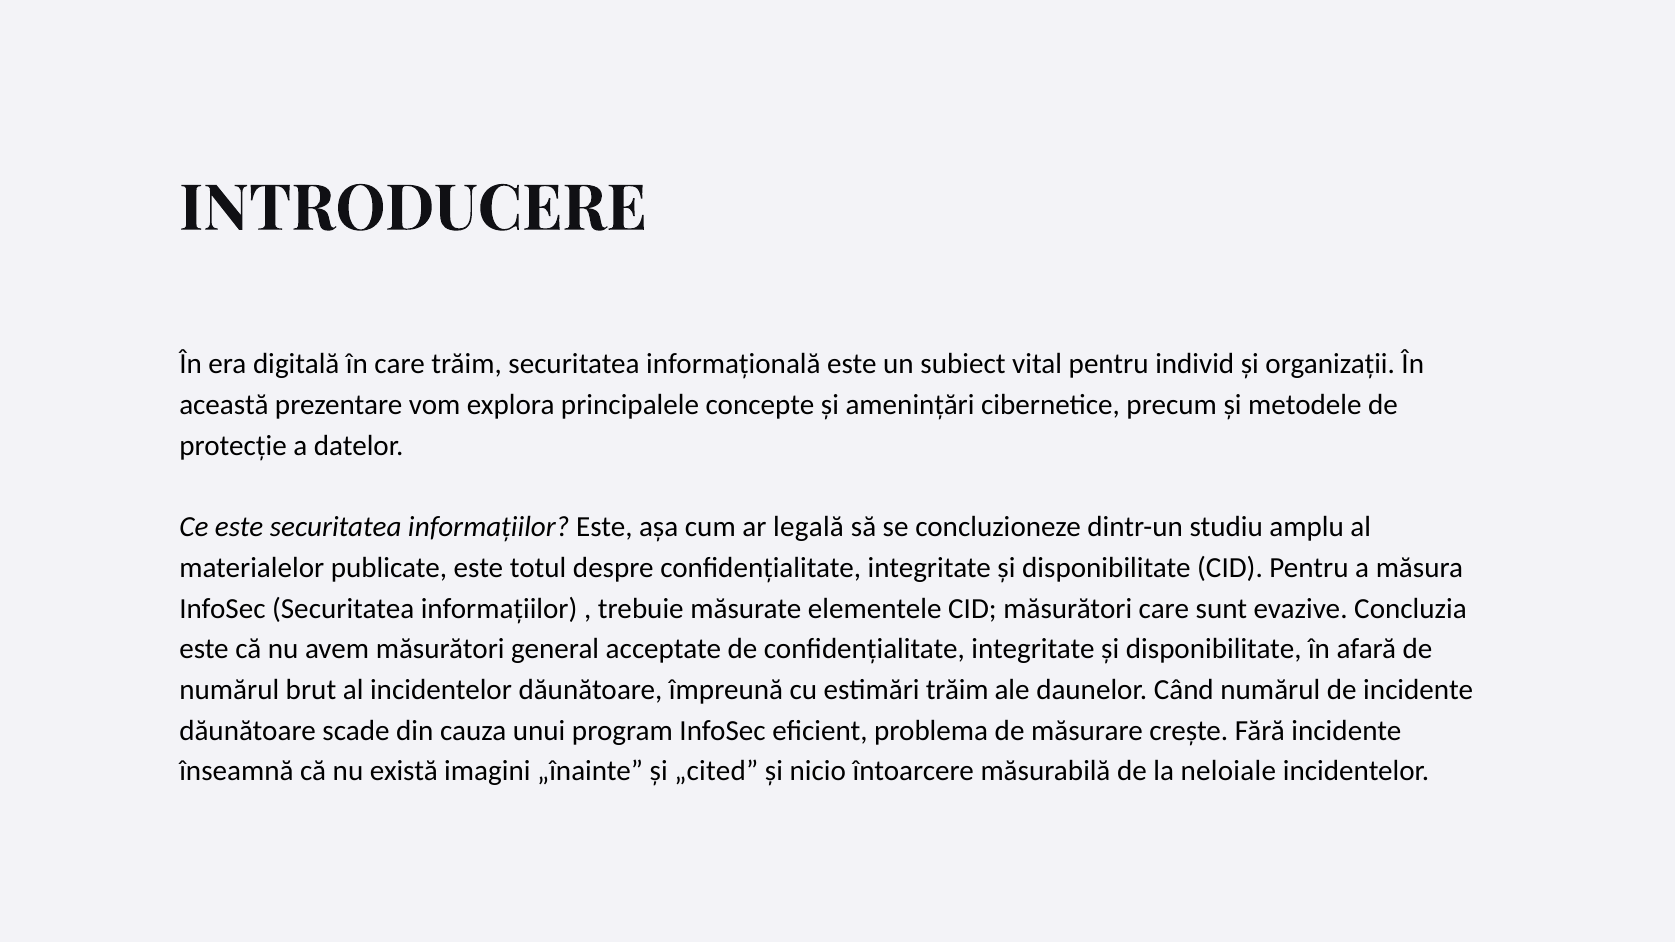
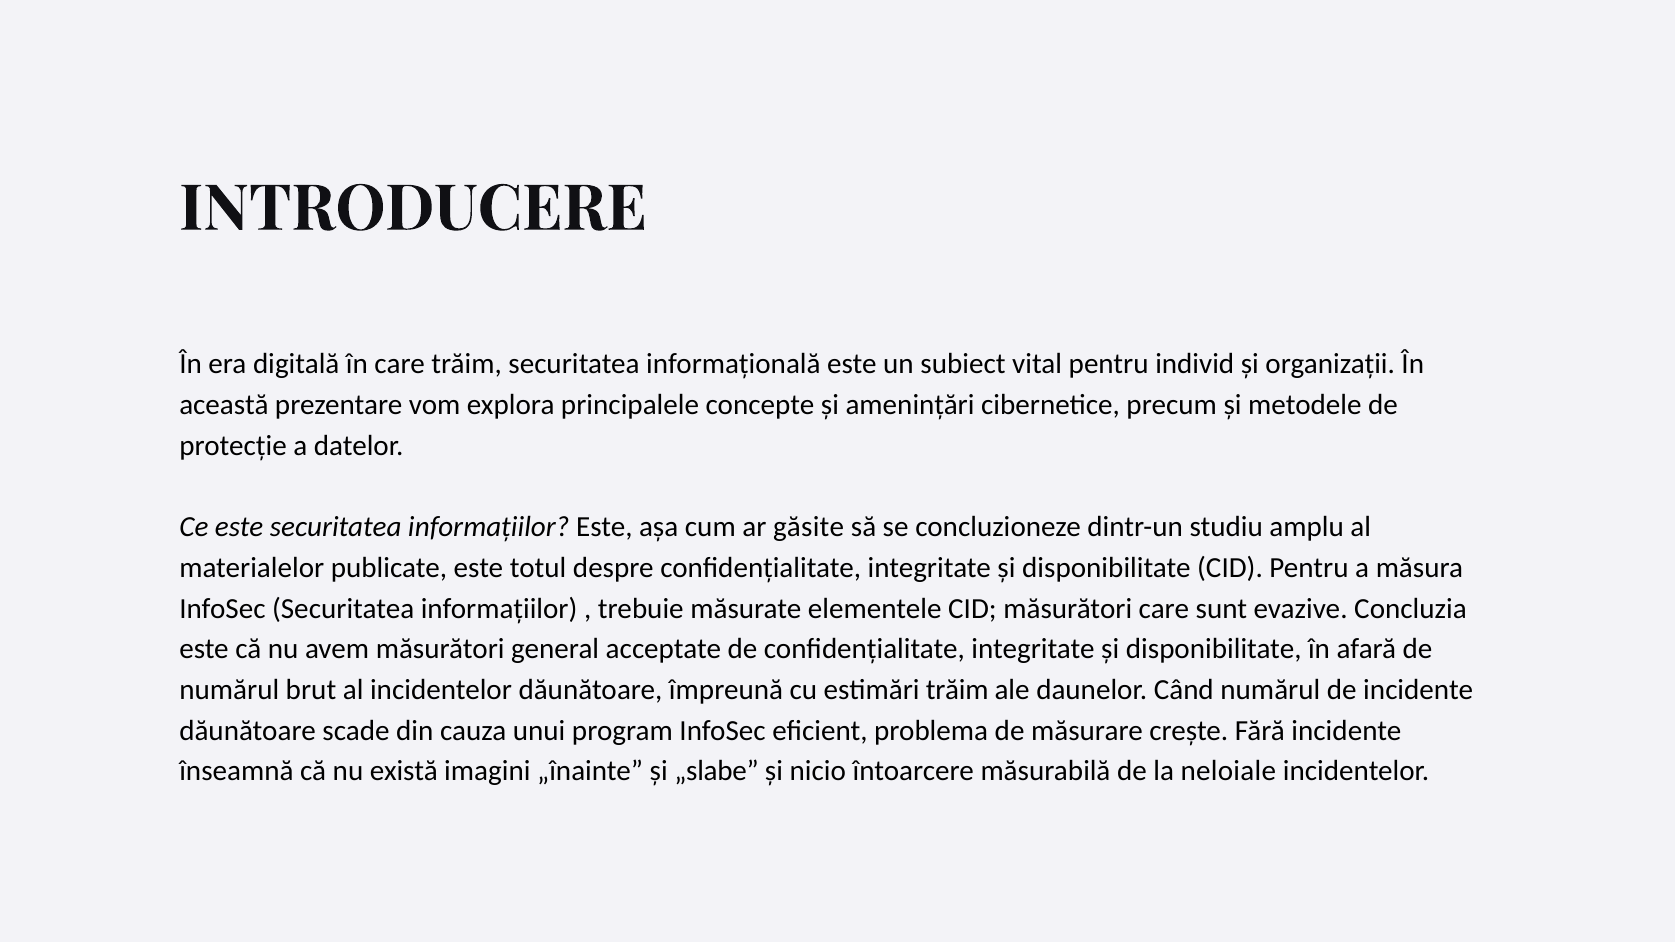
legală: legală -> găsite (809, 527)
„cited: „cited -> „slabe (717, 771)
